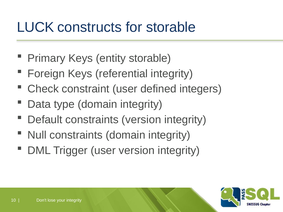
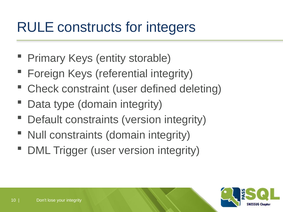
LUCK: LUCK -> RULE (36, 27)
for storable: storable -> integers (171, 27)
integers: integers -> deleting (201, 89)
